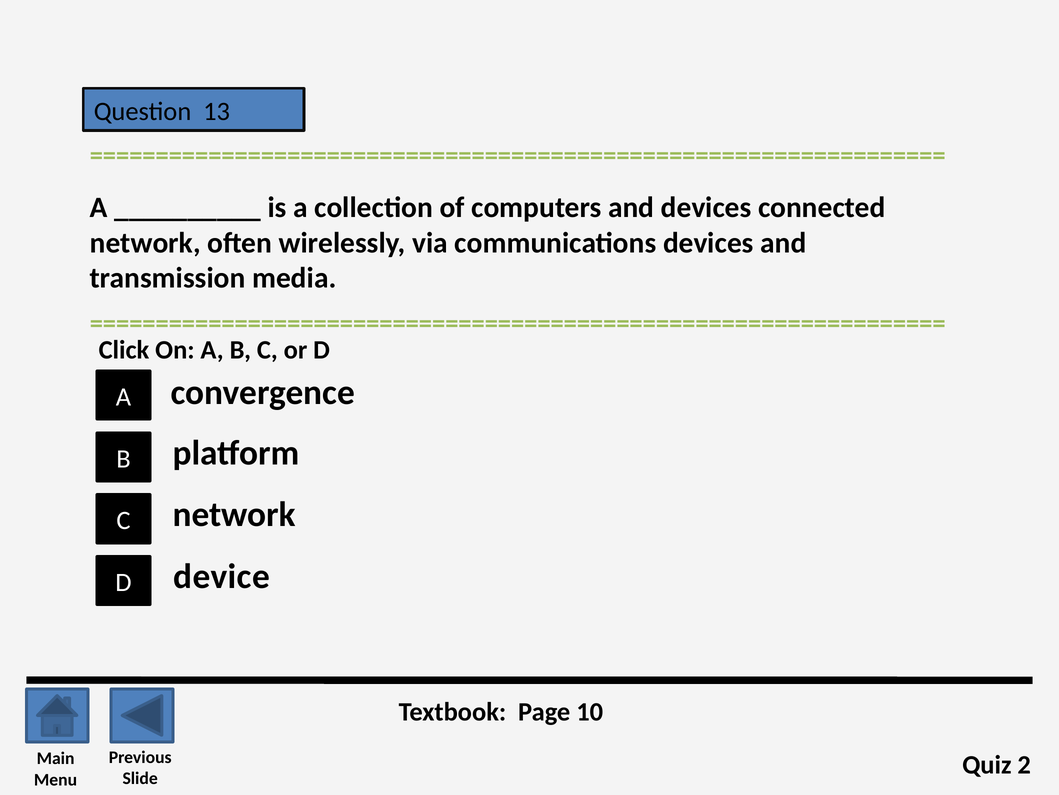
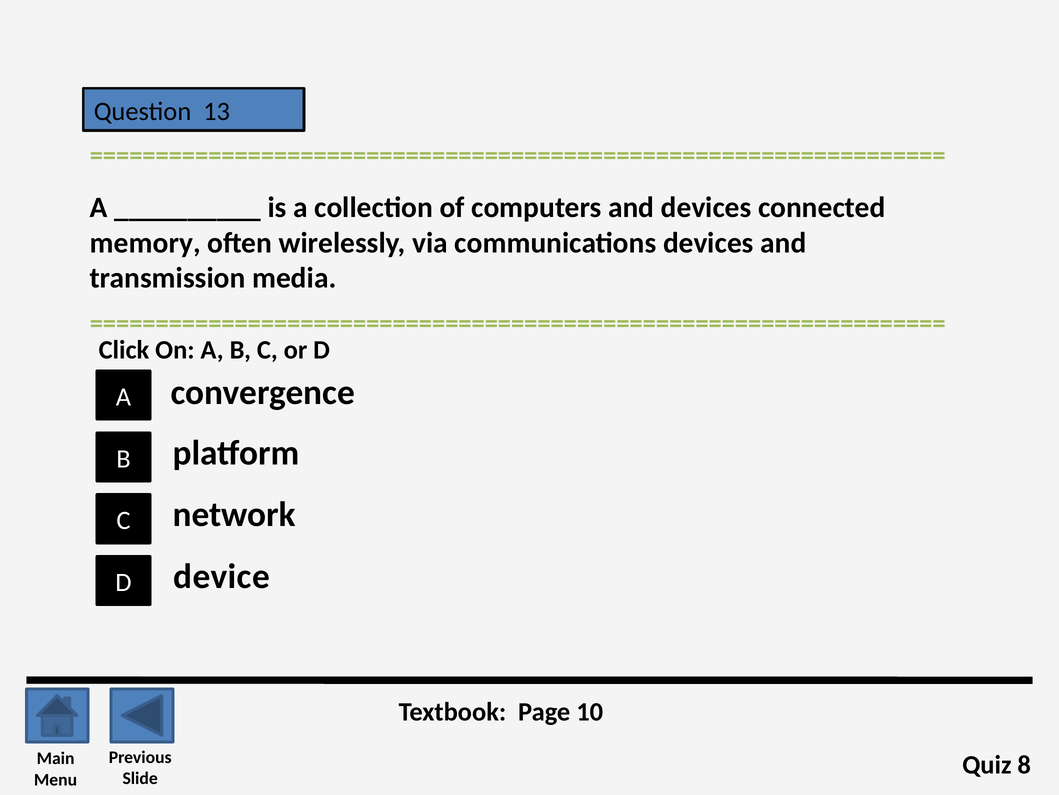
network: network -> memory (145, 243)
2: 2 -> 8 (1024, 764)
